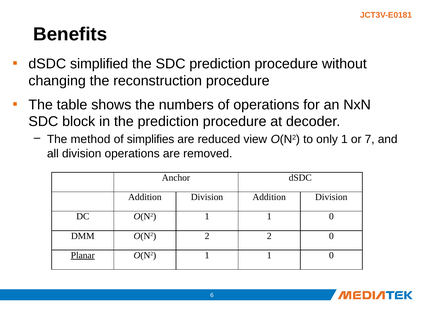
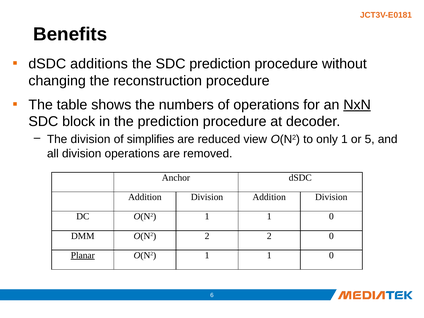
simplified: simplified -> additions (99, 64)
NxN underline: none -> present (357, 105)
The method: method -> division (91, 139)
7: 7 -> 5 (370, 139)
